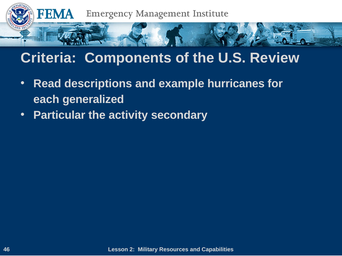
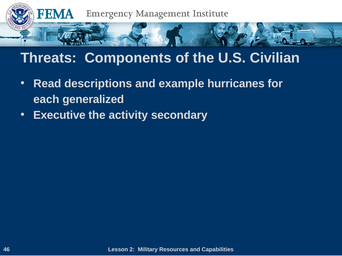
Criteria: Criteria -> Threats (49, 58)
Review: Review -> Civilian (275, 58)
Particular: Particular -> Executive (59, 115)
